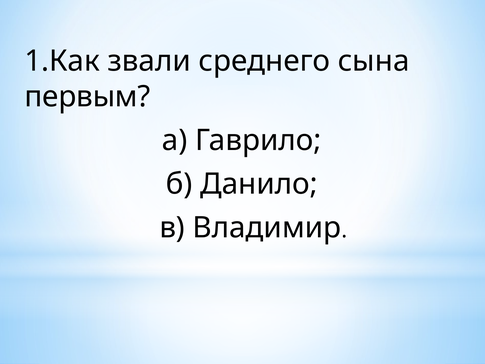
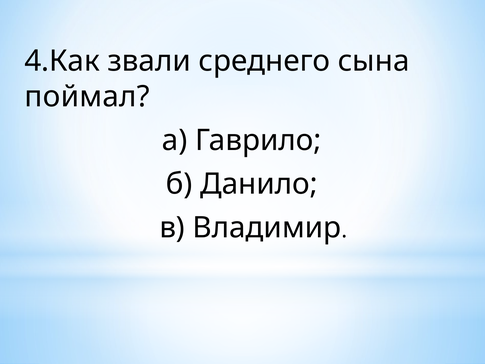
1.Как: 1.Как -> 4.Как (62, 61)
первым: первым -> поймал (87, 97)
